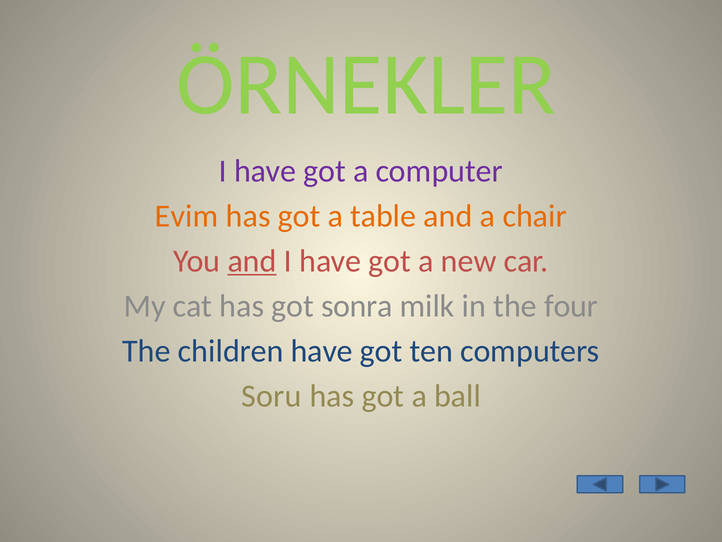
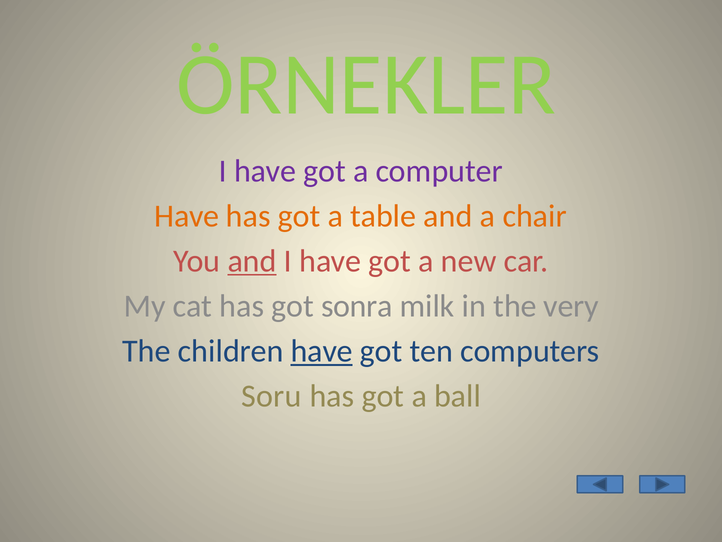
Evim: Evim -> Have (187, 216)
four: four -> very (571, 306)
have underline: none -> present (322, 351)
